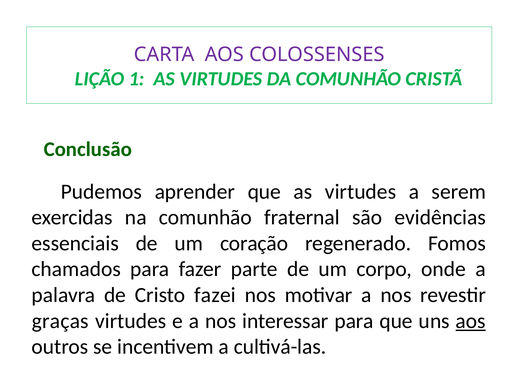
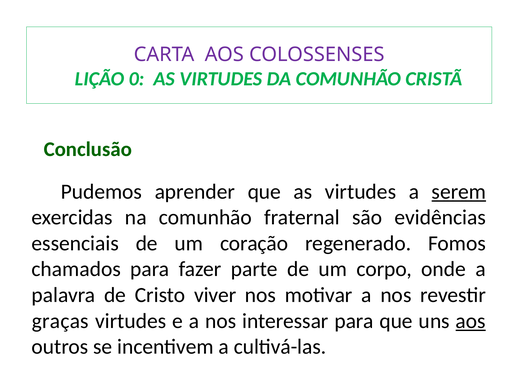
1: 1 -> 0 (137, 79)
serem underline: none -> present (459, 191)
fazei: fazei -> viver (215, 295)
